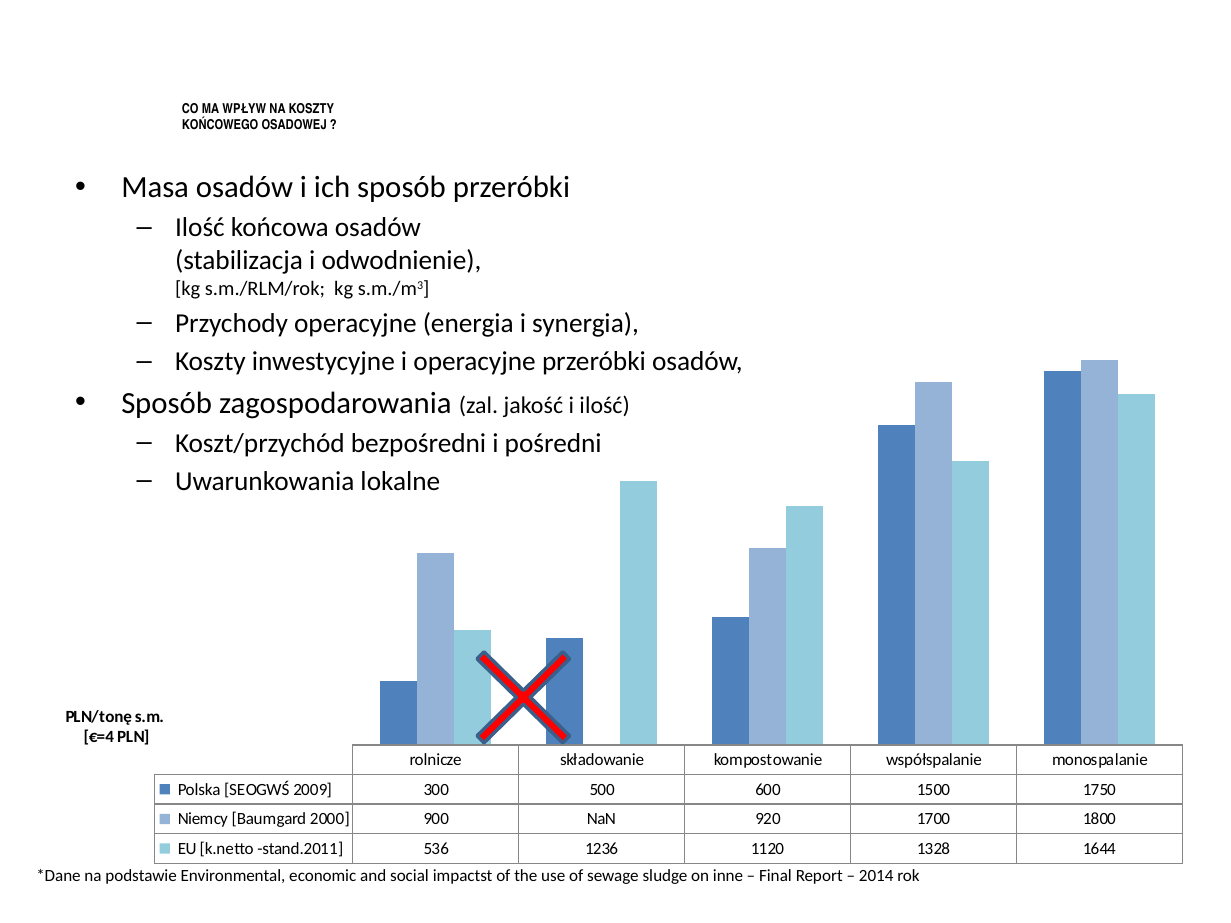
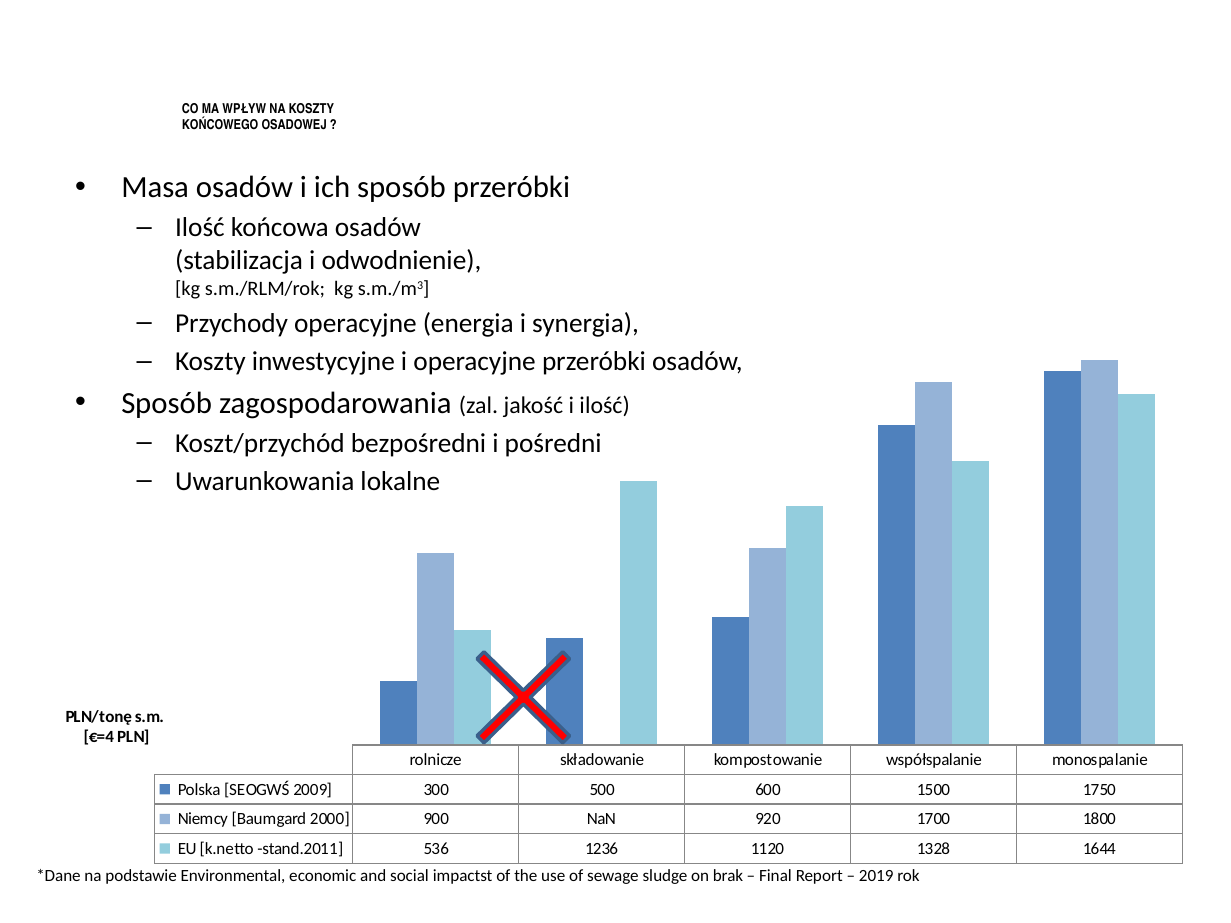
inne: inne -> brak (728, 877)
2014: 2014 -> 2019 (876, 877)
